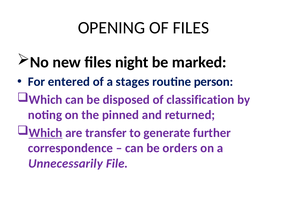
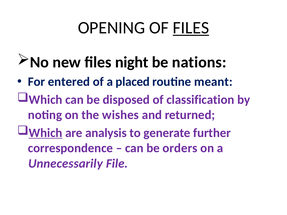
FILES underline: none -> present (191, 28)
marked: marked -> nations (199, 62)
stages: stages -> placed (133, 82)
person: person -> meant (213, 82)
pinned: pinned -> wishes (121, 115)
transfer: transfer -> analysis (106, 133)
